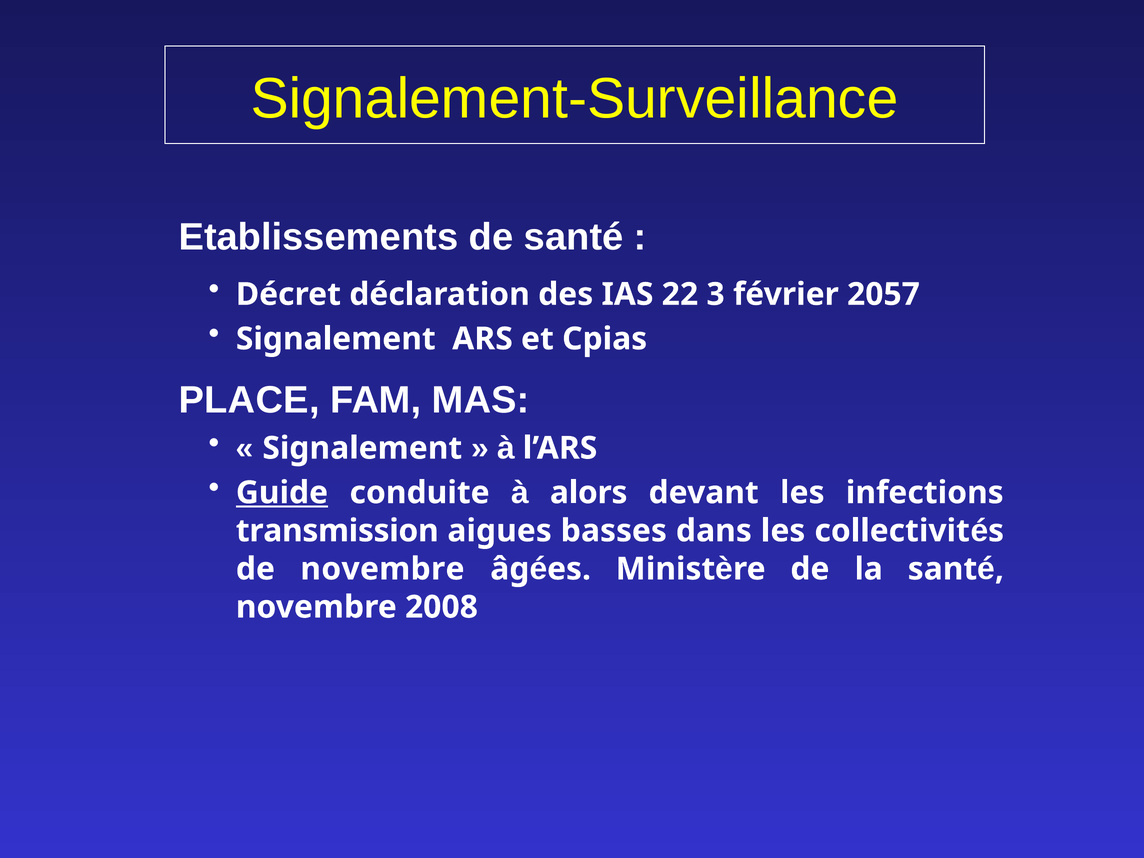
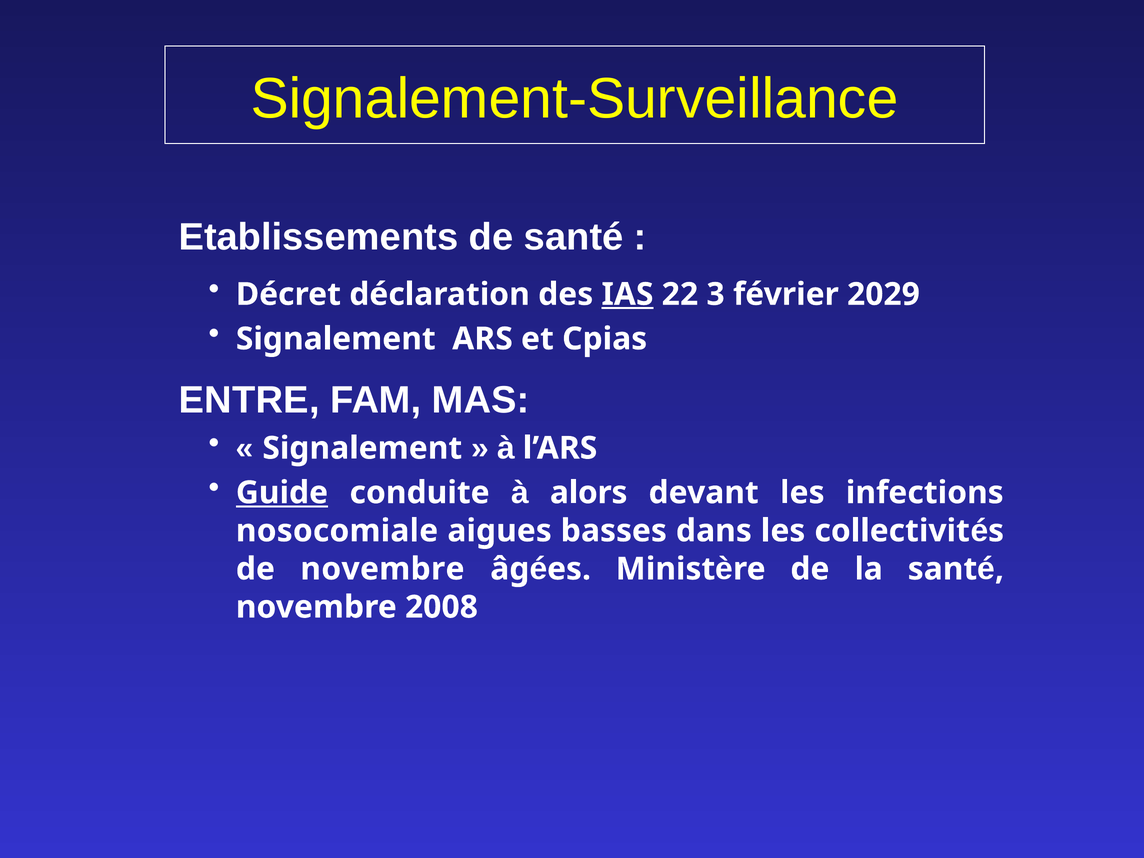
IAS underline: none -> present (627, 294)
2057: 2057 -> 2029 (883, 294)
PLACE: PLACE -> ENTRE (249, 400)
transmission: transmission -> nosocomiale (337, 531)
